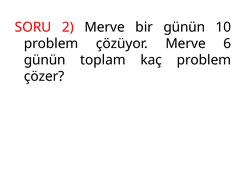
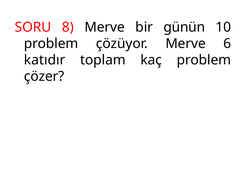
2: 2 -> 8 (68, 27)
günün: günün -> katıdır (45, 60)
